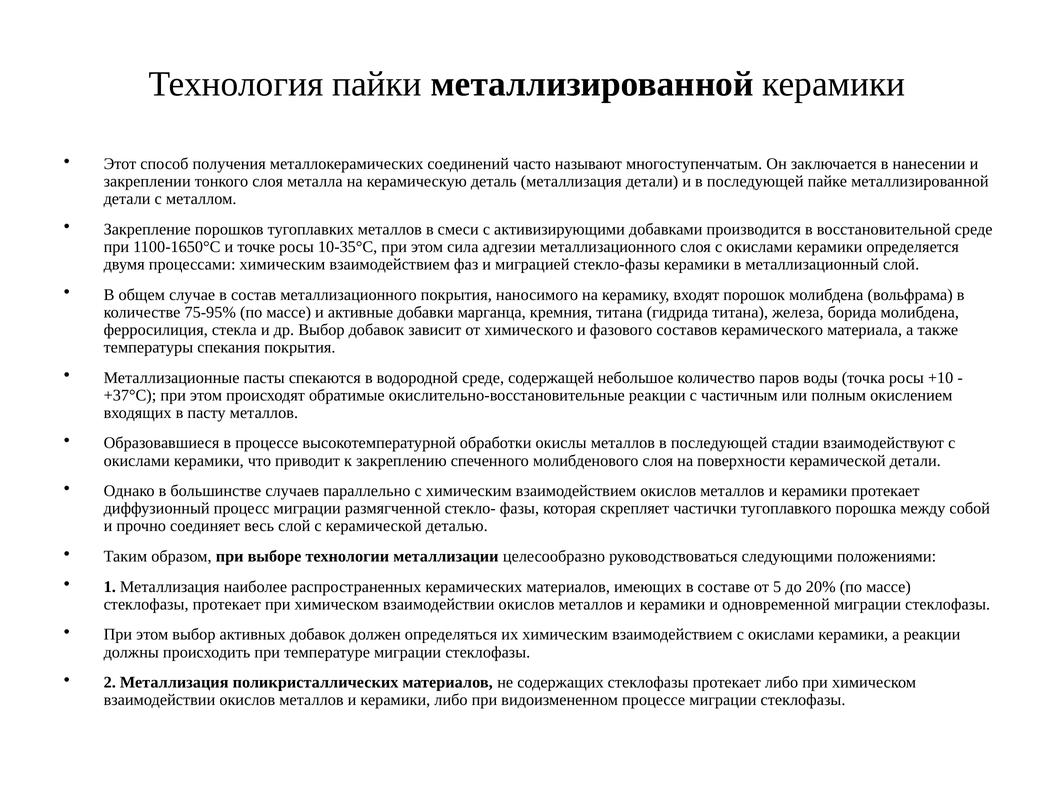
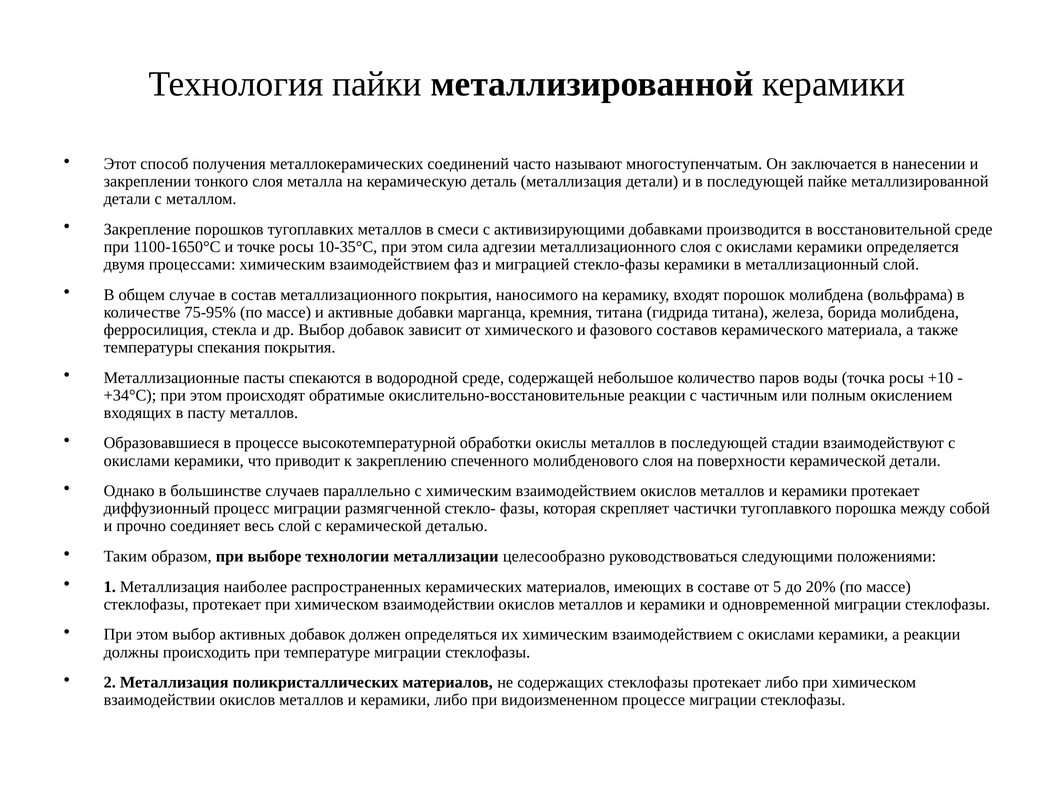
+37°С: +37°С -> +34°С (130, 395)
